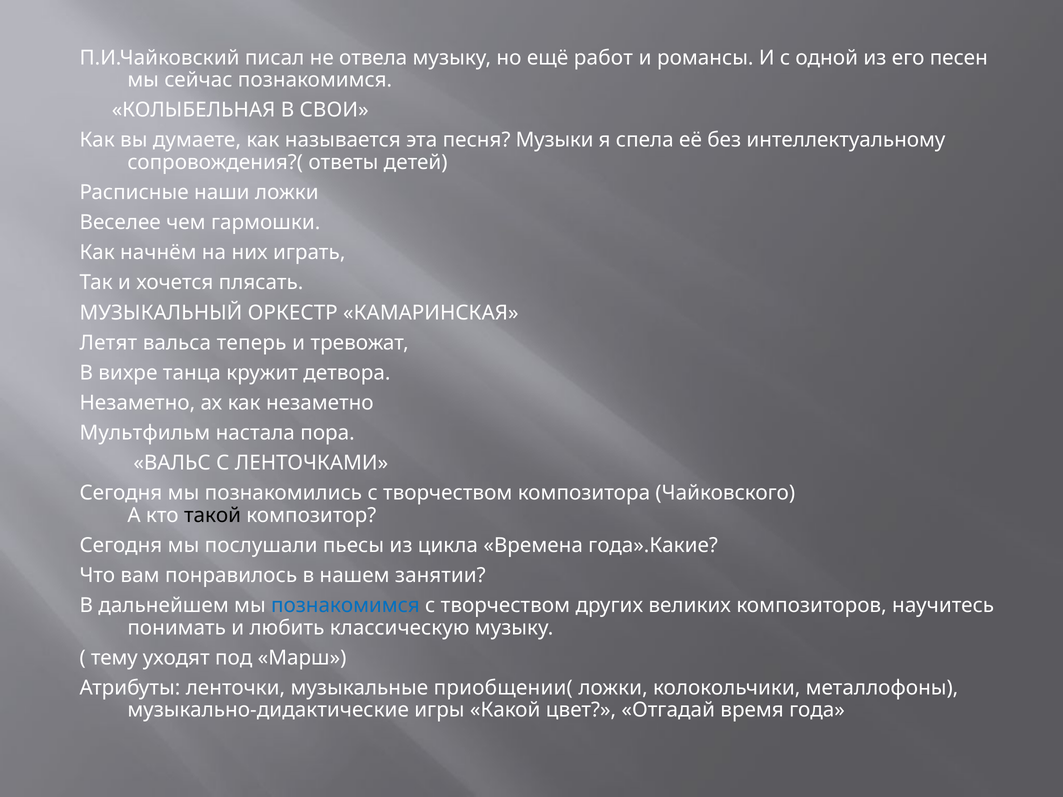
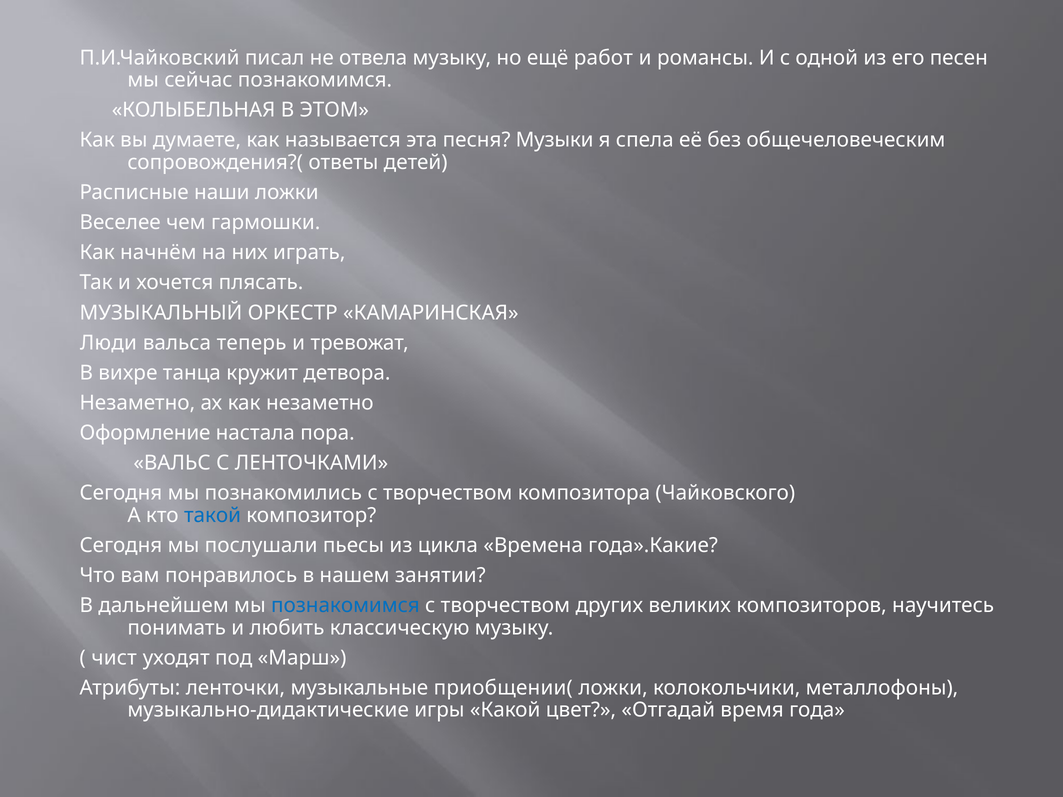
СВОИ: СВОИ -> ЭТОМ (334, 110)
интеллектуальному: интеллектуальному -> общечеловеческим (846, 140)
Летят: Летят -> Люди (108, 343)
Мультфильм: Мультфильм -> Оформление (145, 433)
такой colour: black -> blue (213, 515)
тему: тему -> чист (114, 658)
